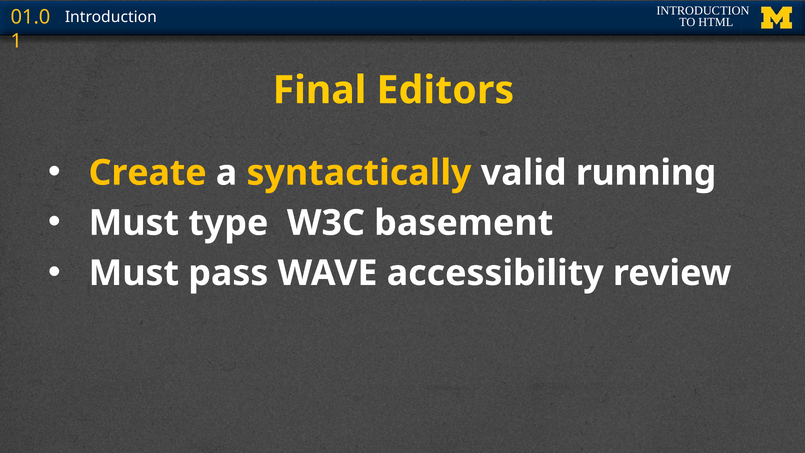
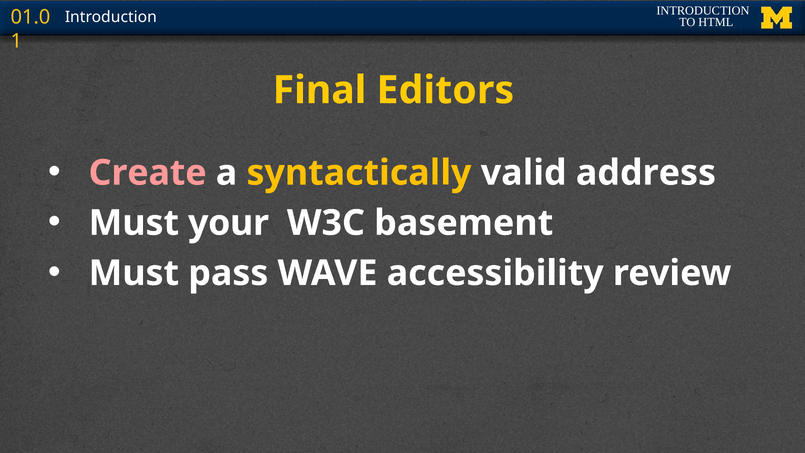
Create colour: yellow -> pink (148, 173)
running: running -> address (646, 173)
type: type -> your (229, 223)
